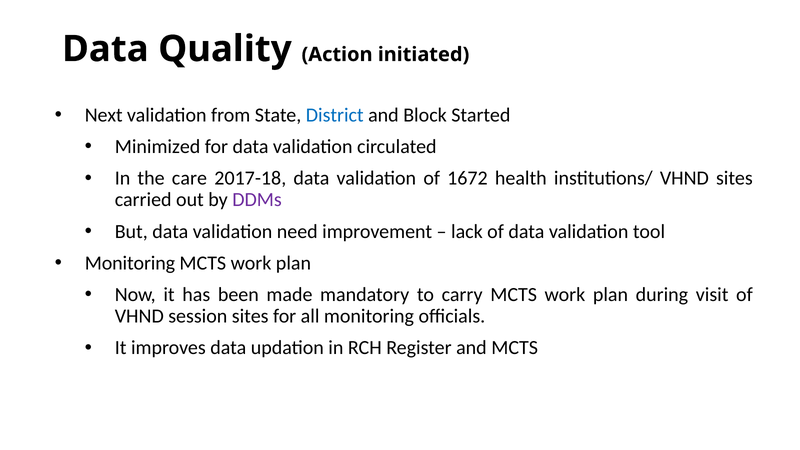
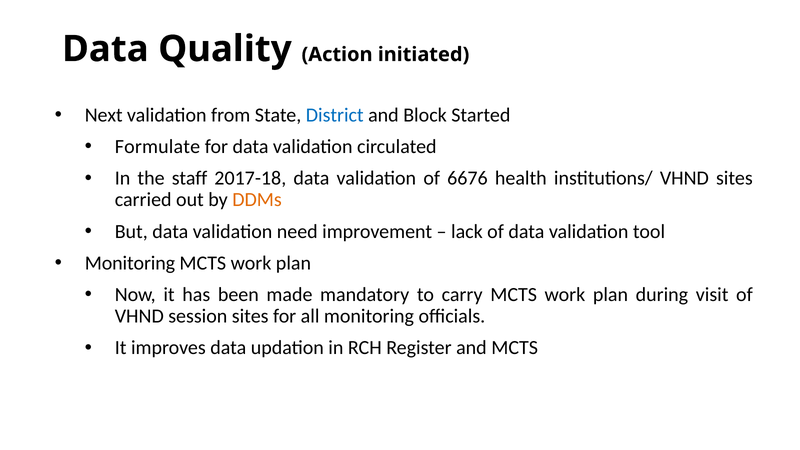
Minimized: Minimized -> Formulate (157, 147)
care: care -> staff (190, 178)
1672: 1672 -> 6676 (467, 178)
DDMs colour: purple -> orange (257, 200)
